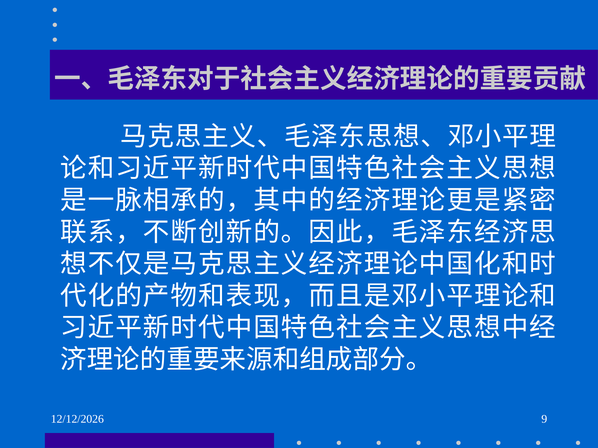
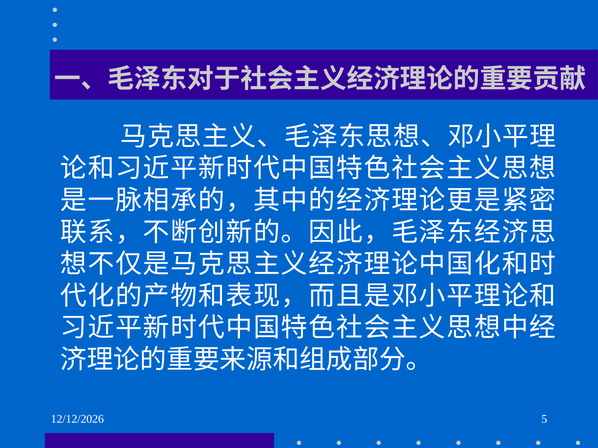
9: 9 -> 5 (544, 419)
